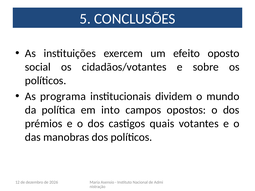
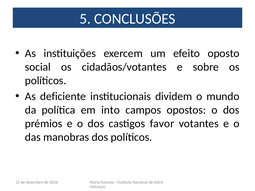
programa: programa -> deficiente (63, 97)
quais: quais -> favor (162, 124)
